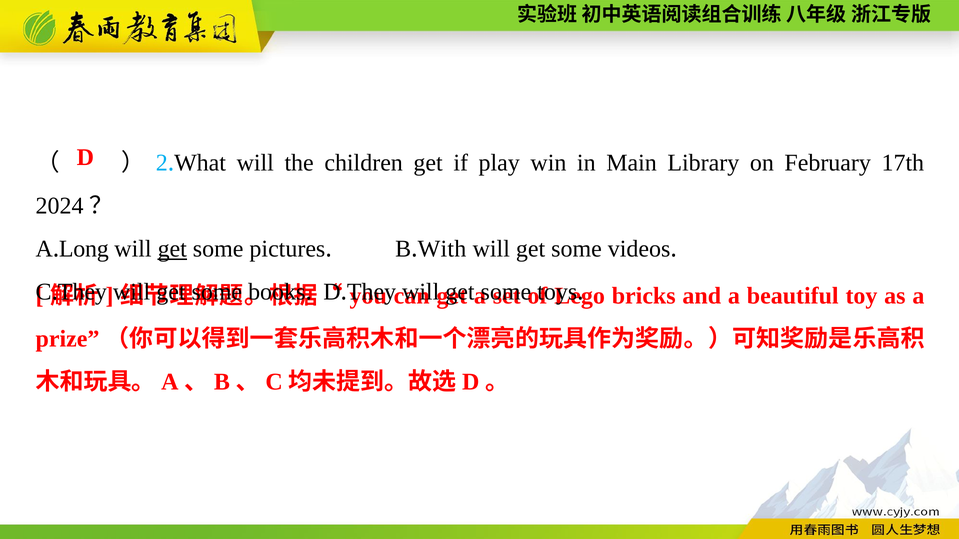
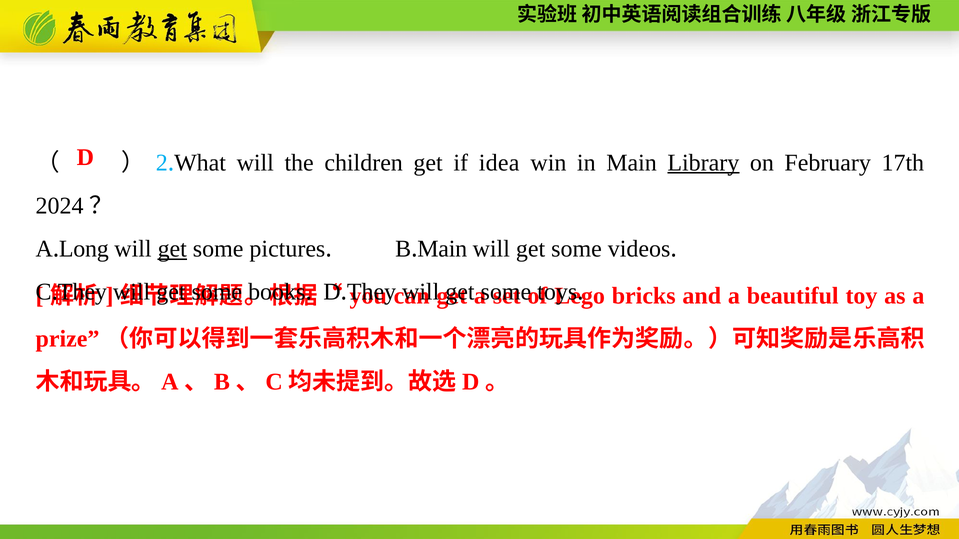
play: play -> idea (499, 163)
Library underline: none -> present (703, 163)
With: With -> Main (442, 249)
